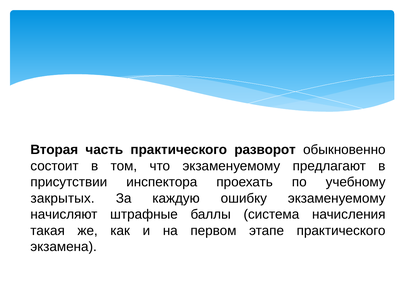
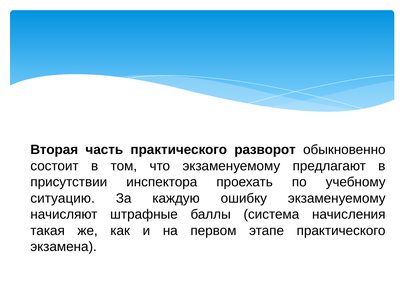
закрытых: закрытых -> ситуацию (63, 198)
